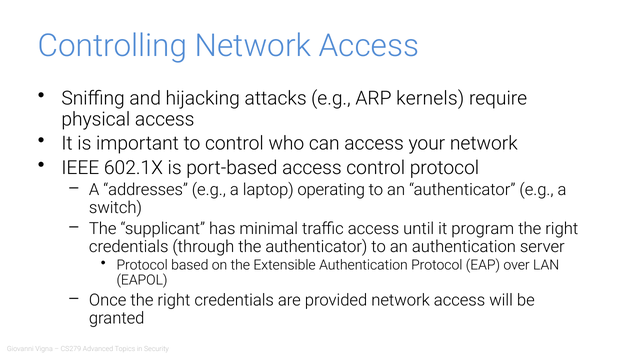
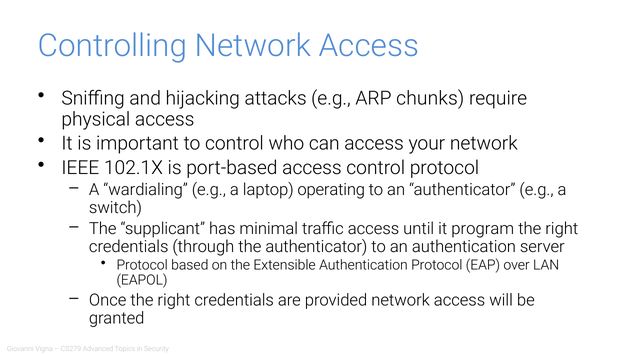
kernels: kernels -> chunks (430, 99)
602.1X: 602.1X -> 102.1X (133, 168)
addresses: addresses -> wardialing (146, 190)
